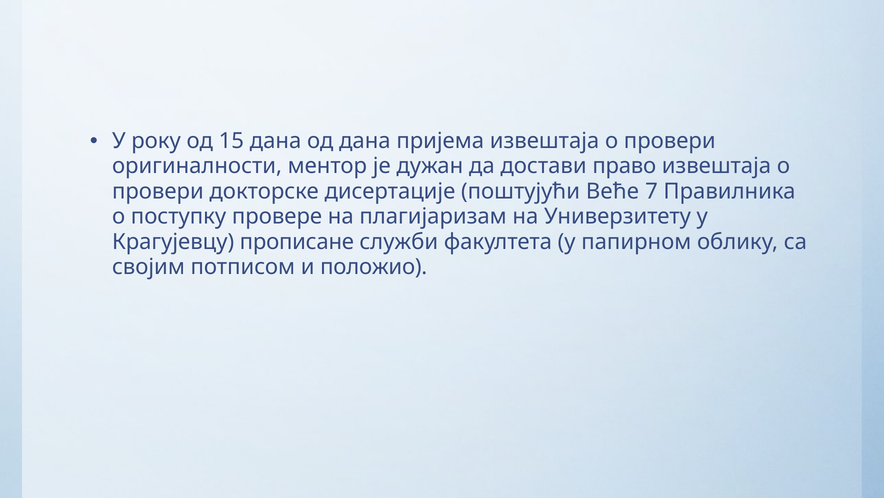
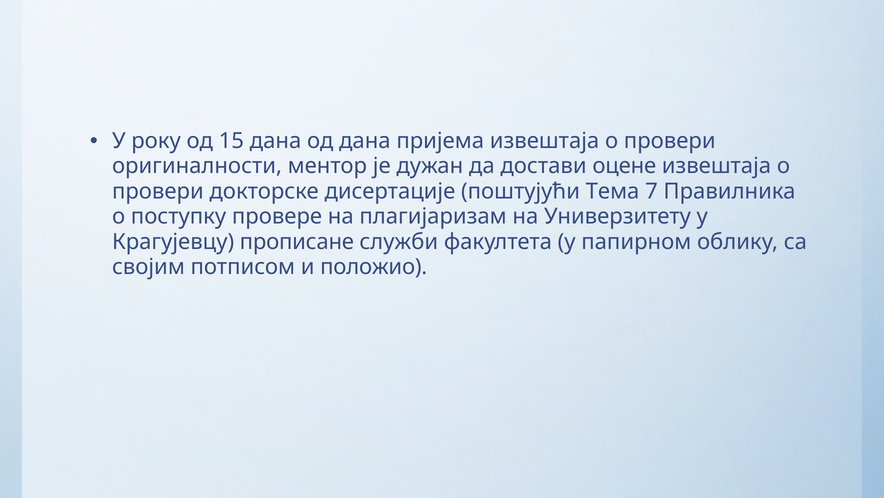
право: право -> оцене (624, 166)
Веће: Веће -> Тема (613, 191)
